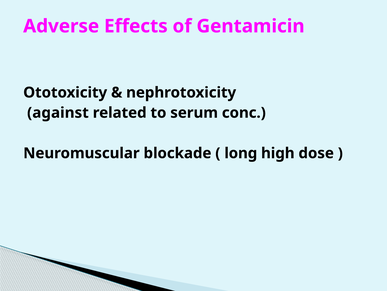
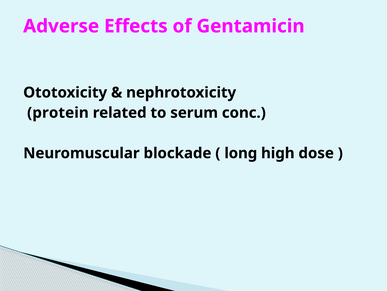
against: against -> protein (58, 112)
